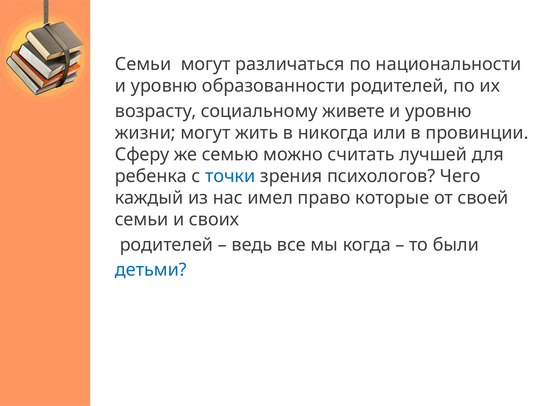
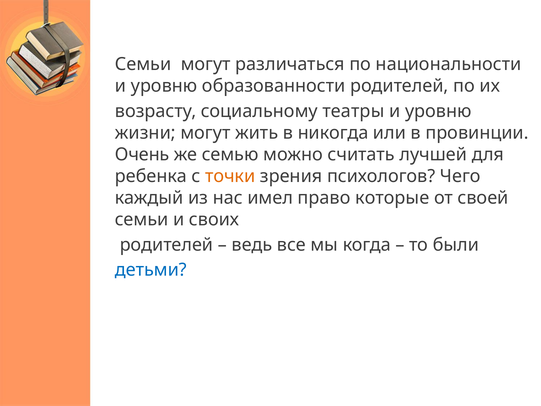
живете: живете -> театры (353, 111)
Сферу: Сферу -> Очень (142, 154)
точки colour: blue -> orange (230, 176)
